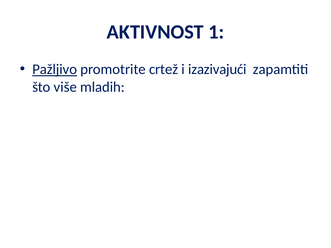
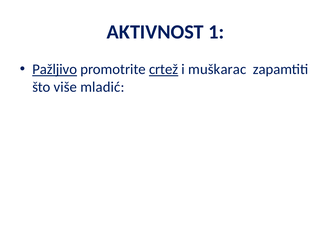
crtež underline: none -> present (164, 69)
izazivajući: izazivajući -> muškarac (217, 69)
mladih: mladih -> mladić (102, 87)
